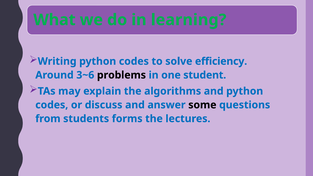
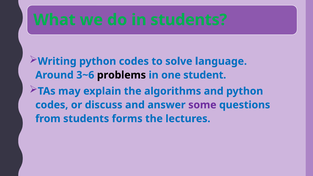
in learning: learning -> students (189, 20)
efficiency: efficiency -> language (221, 61)
some colour: black -> purple (202, 105)
